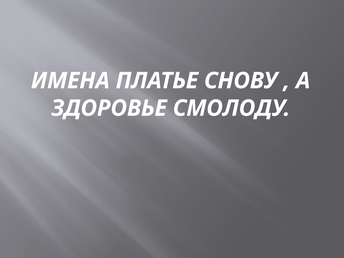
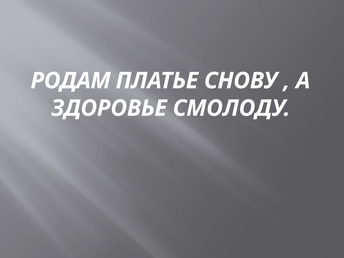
ИМЕНА: ИМЕНА -> РОДАМ (71, 81)
